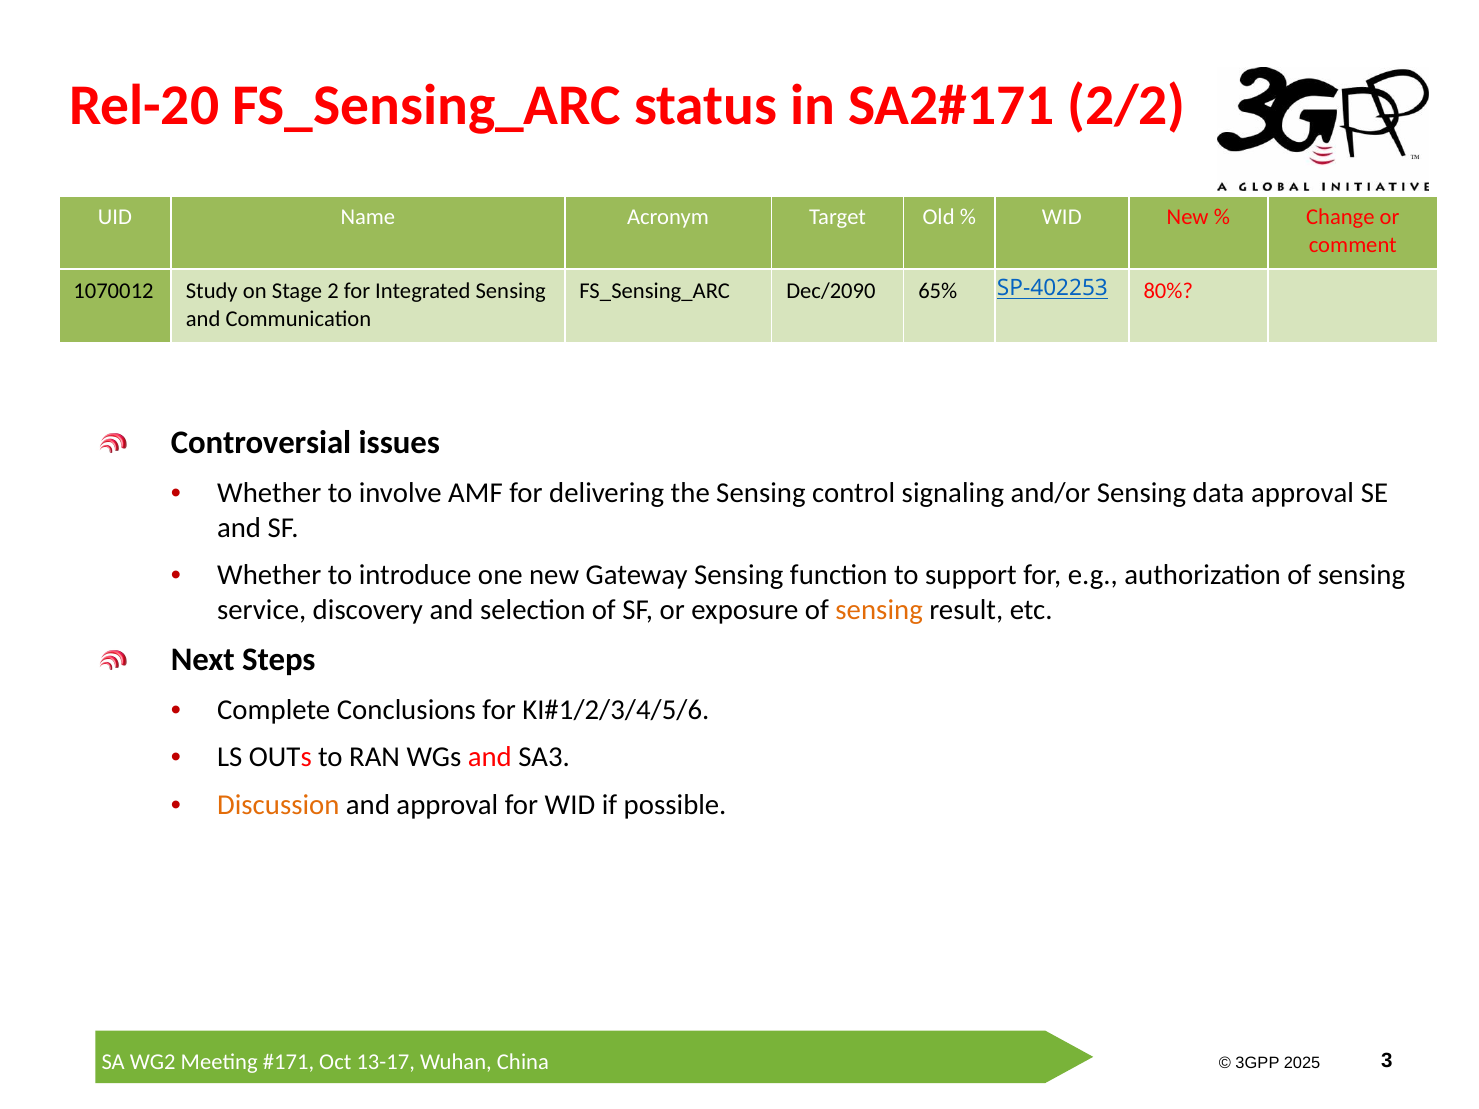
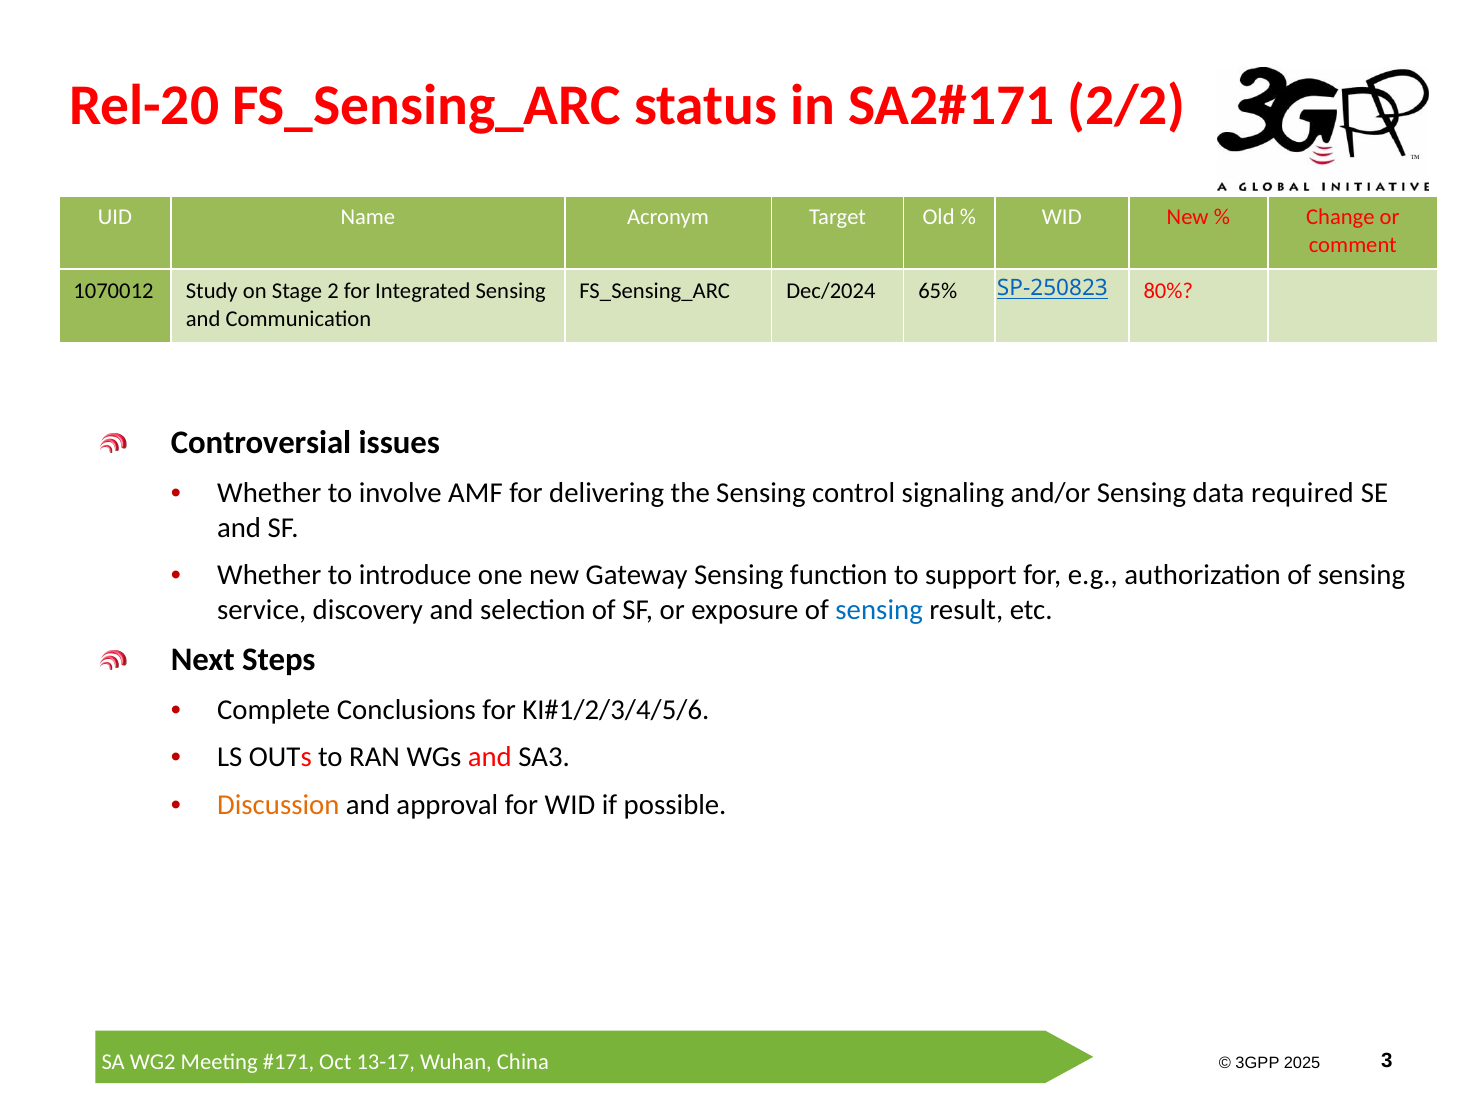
Dec/2090: Dec/2090 -> Dec/2024 (831, 291)
SP-402253: SP-402253 -> SP-250823 (1052, 288)
data approval: approval -> required (1302, 493)
sensing colour: orange -> blue (879, 610)
